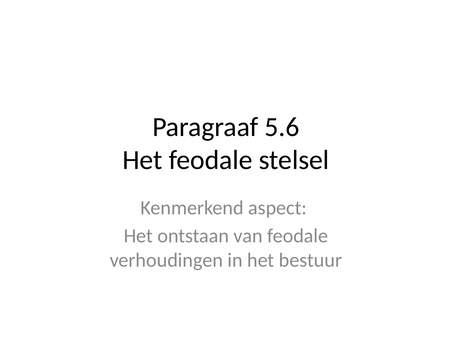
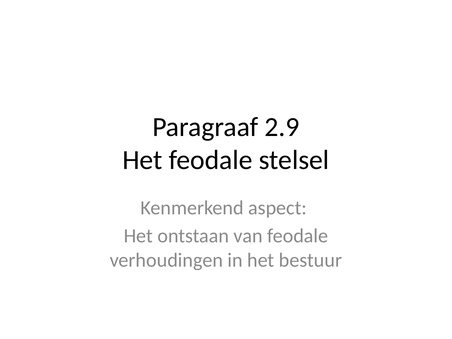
5.6: 5.6 -> 2.9 (282, 127)
